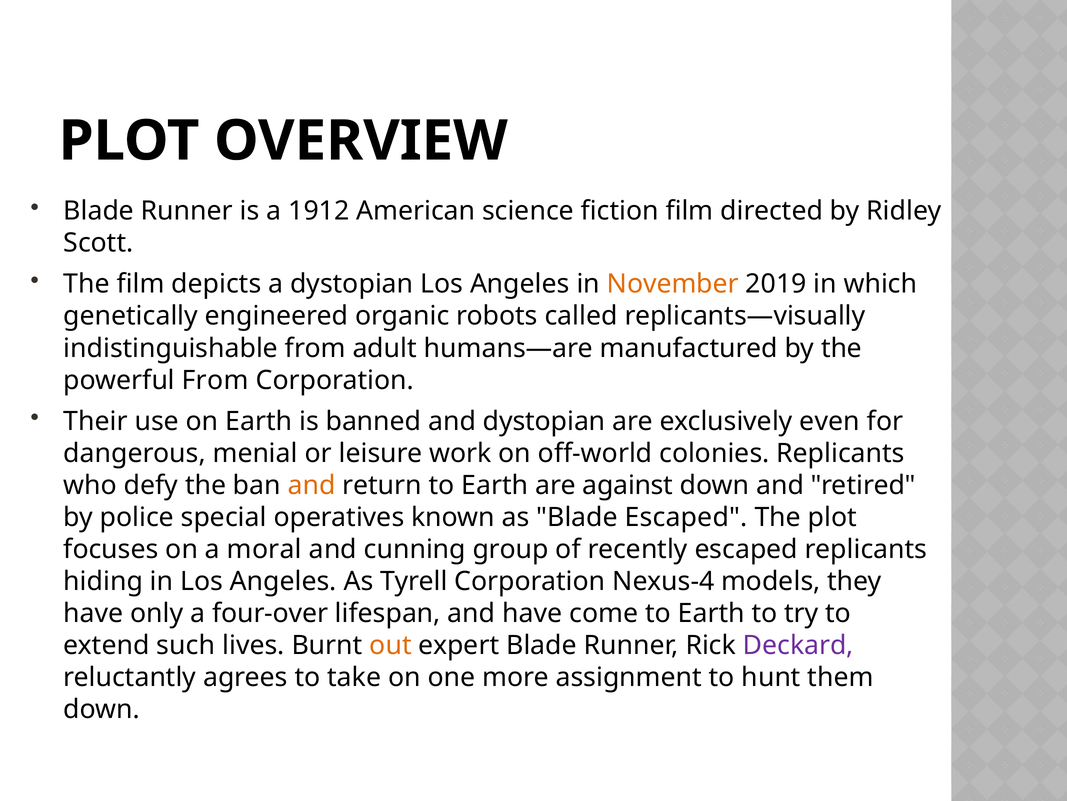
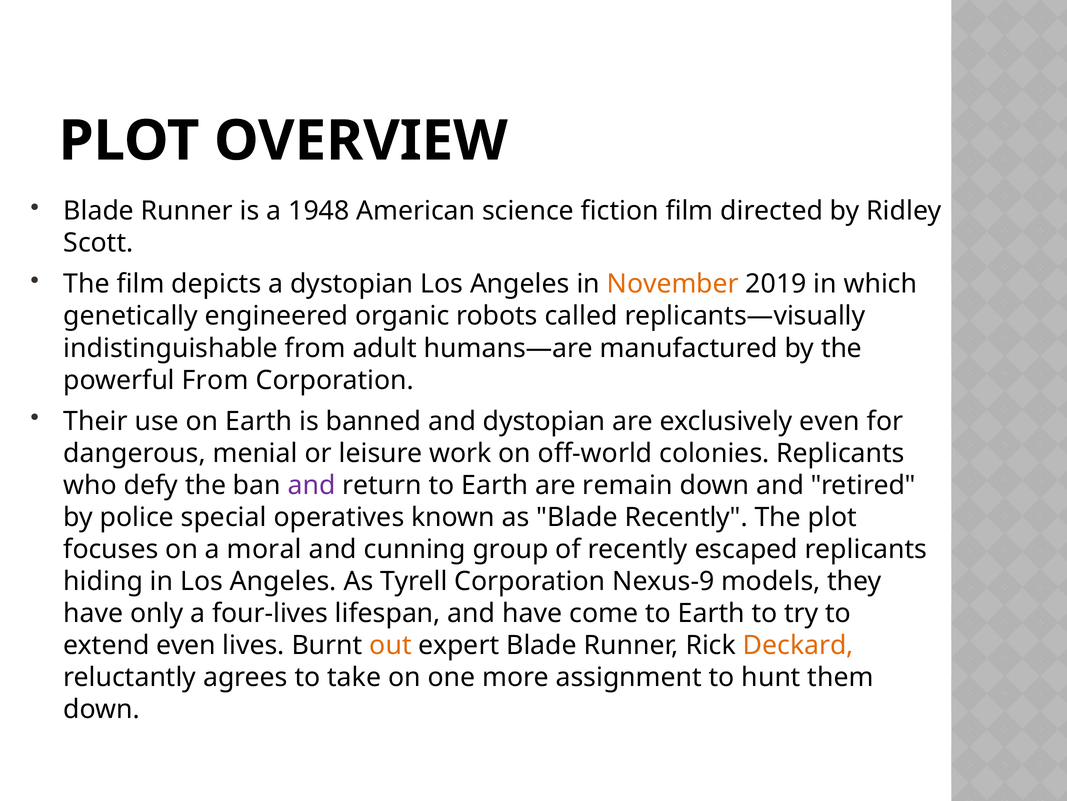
1912: 1912 -> 1948 (319, 211)
and colour: orange -> purple (312, 485)
against: against -> remain (628, 485)
Blade Escaped: Escaped -> Recently (686, 517)
Nexus-4: Nexus-4 -> Nexus-9 (663, 581)
four-over: four-over -> four-lives (270, 613)
extend such: such -> even (186, 645)
Deckard colour: purple -> orange (798, 645)
